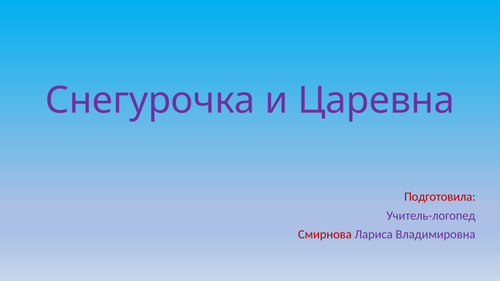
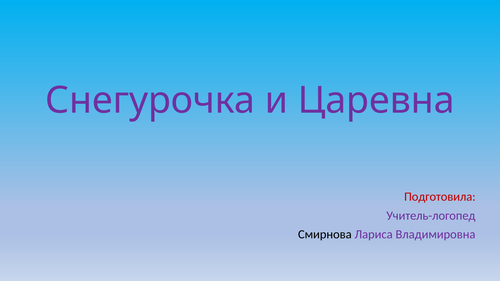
Смирнова colour: red -> black (325, 234)
